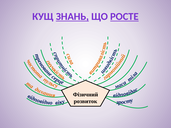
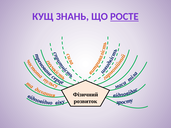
ЗНАНЬ underline: present -> none (72, 17)
